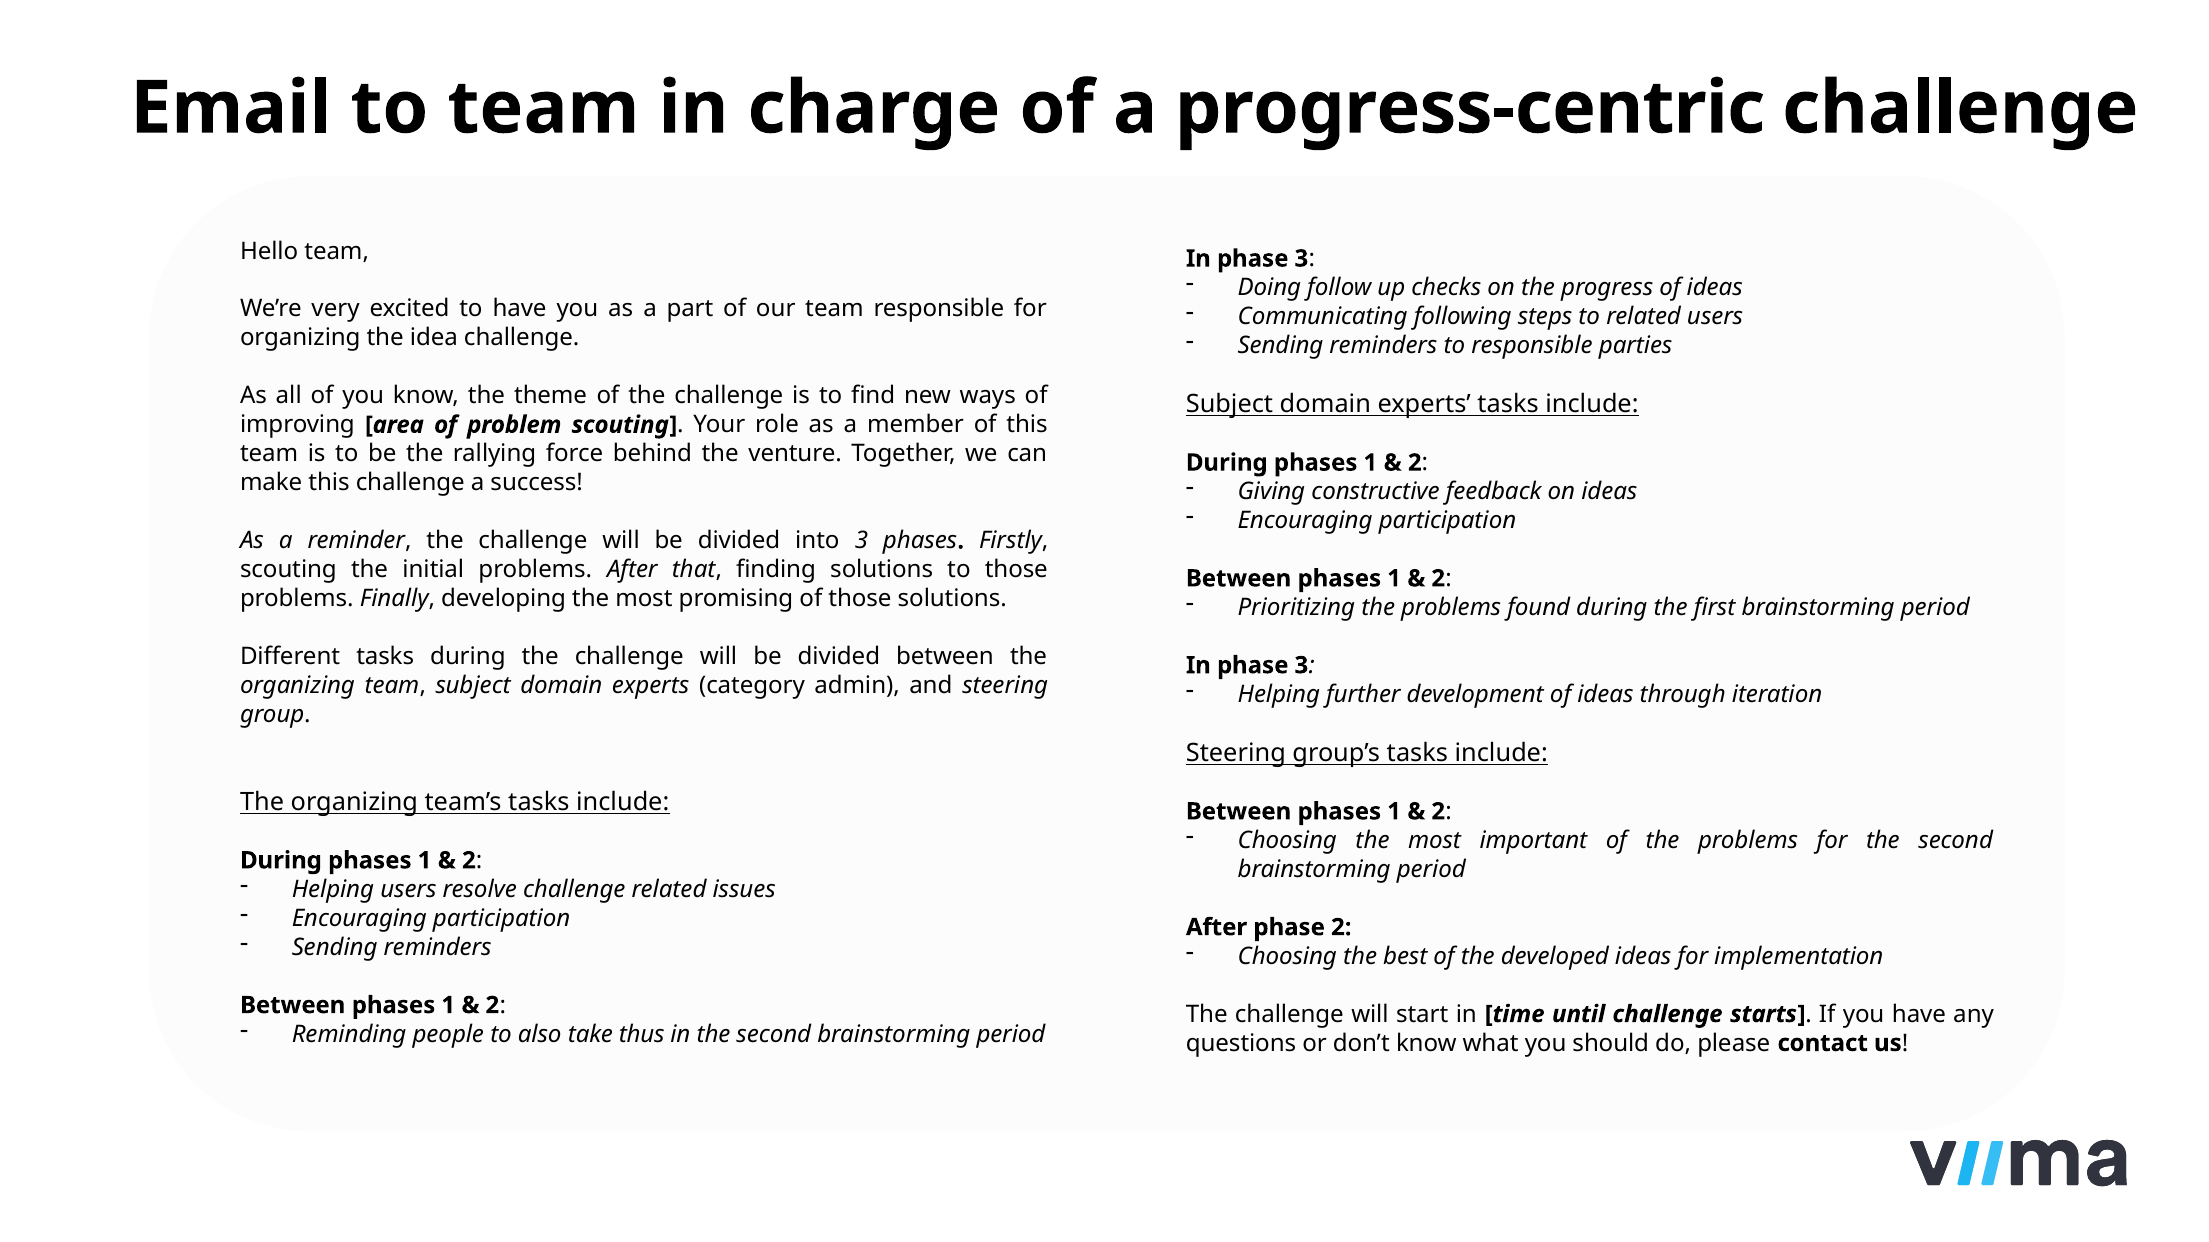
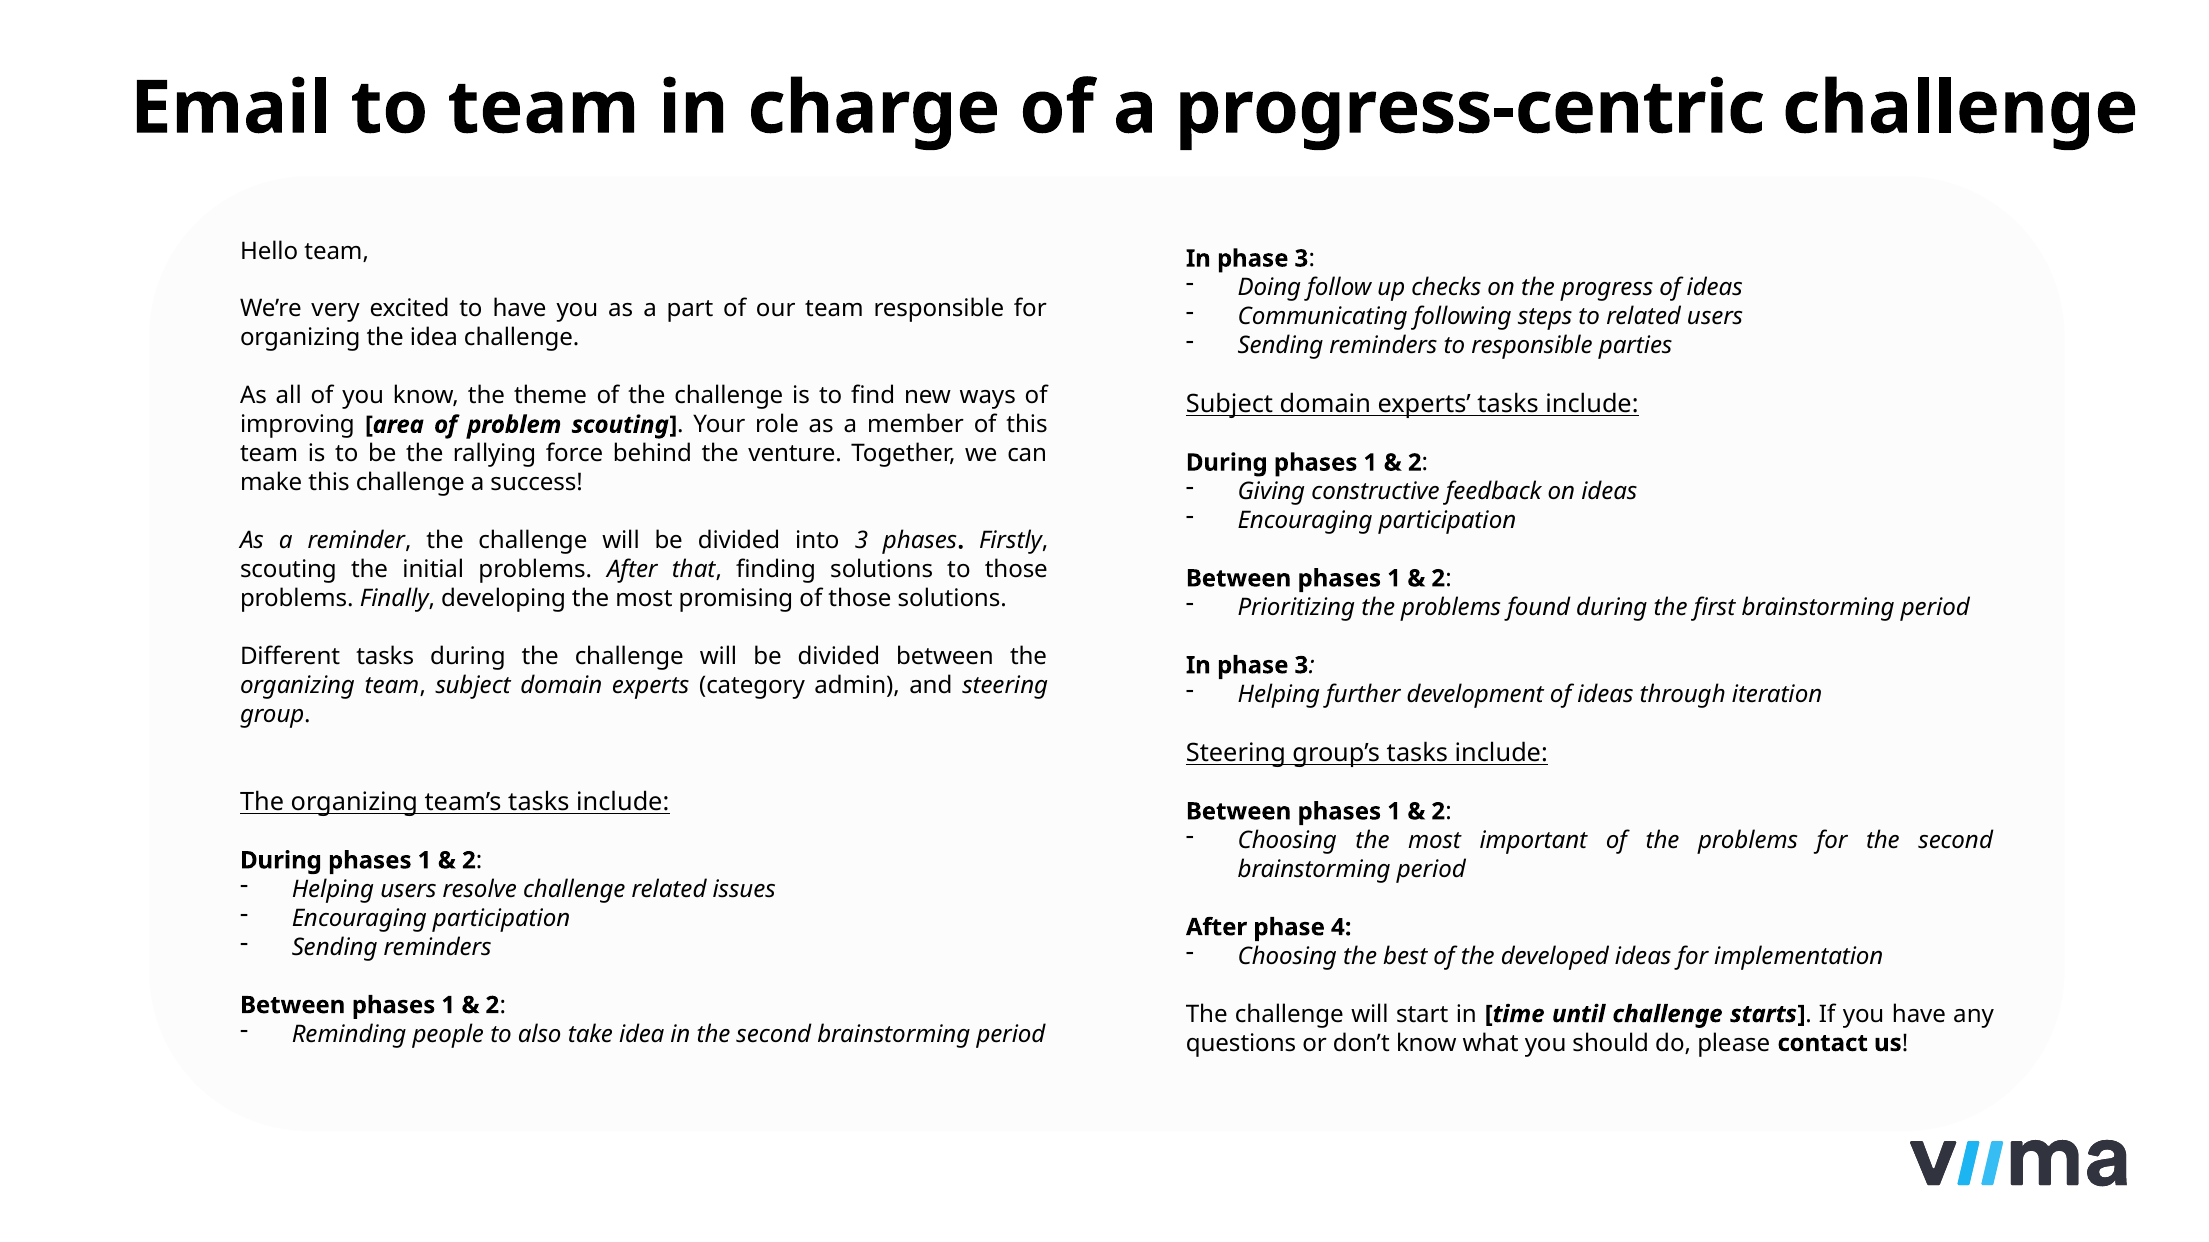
phase 2: 2 -> 4 (1341, 928)
take thus: thus -> idea (642, 1035)
